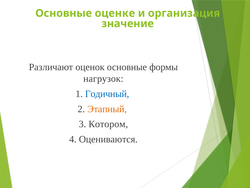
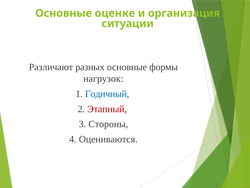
значение: значение -> ситуации (128, 24)
оценок: оценок -> разных (90, 67)
Этапный colour: orange -> red (107, 109)
Котором: Котором -> Стороны (108, 124)
